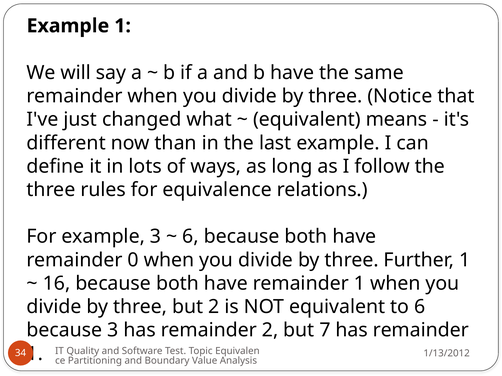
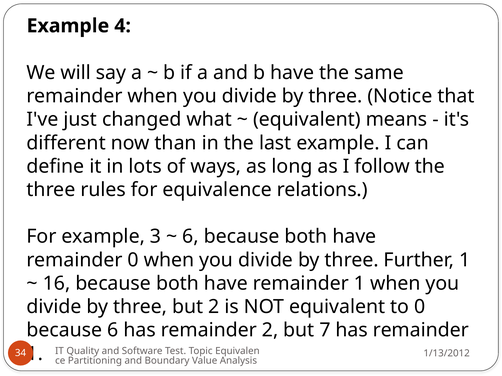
Example 1: 1 -> 4 (123, 26)
to 6: 6 -> 0 (420, 307)
because 3: 3 -> 6 (113, 331)
